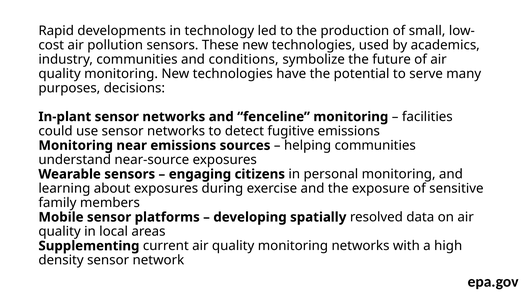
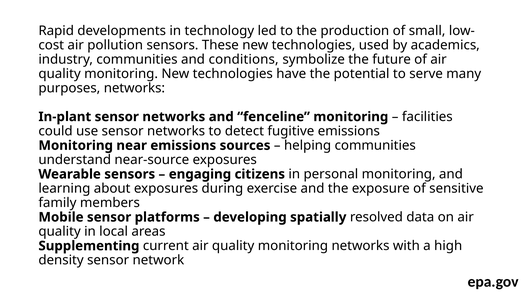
purposes decisions: decisions -> networks (134, 88)
